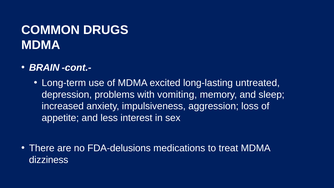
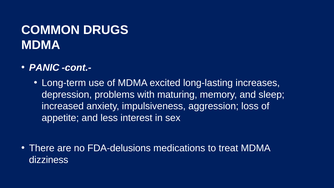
BRAIN: BRAIN -> PANIC (44, 68)
untreated: untreated -> increases (258, 83)
vomiting: vomiting -> maturing (177, 94)
